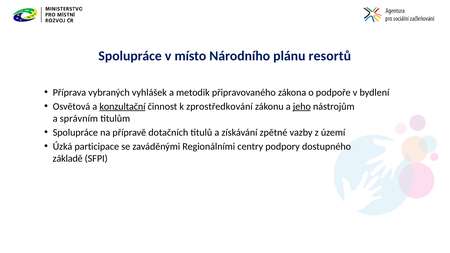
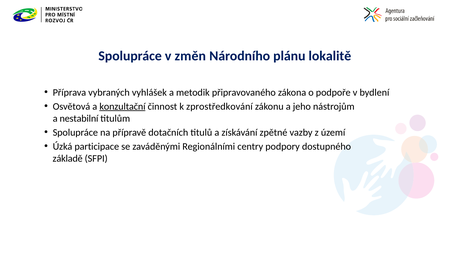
místo: místo -> změn (190, 56)
resortů: resortů -> lokalitě (330, 56)
jeho underline: present -> none (302, 107)
správním: správním -> nestabilní (79, 119)
